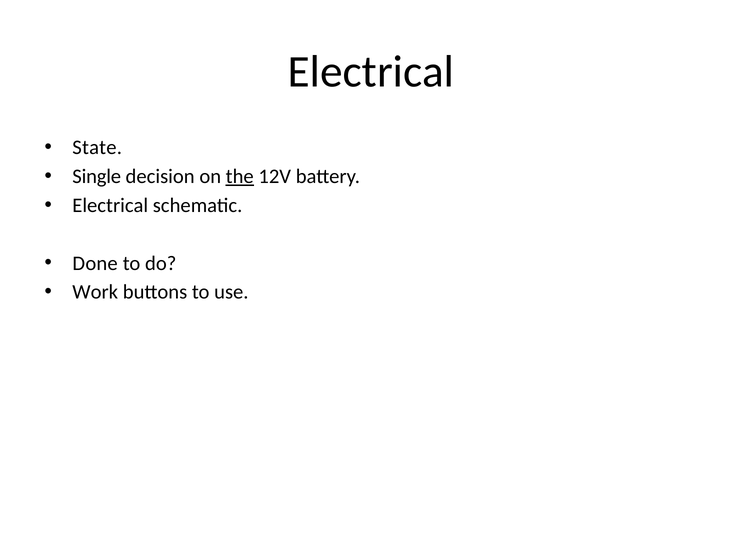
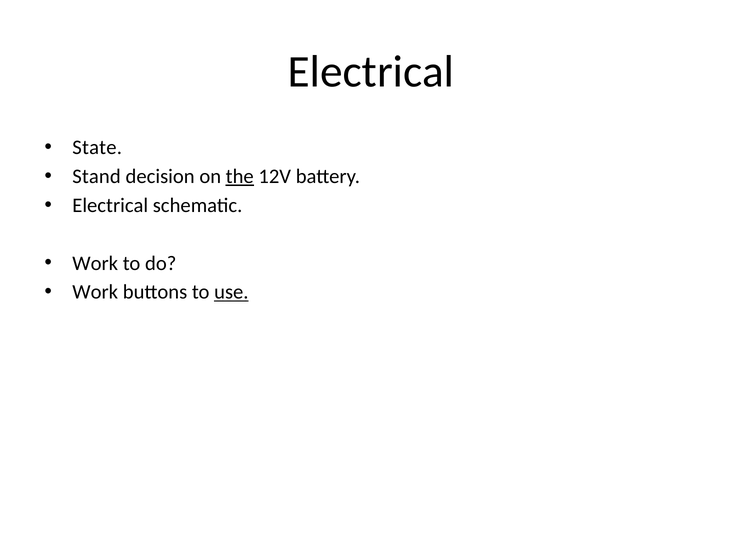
Single: Single -> Stand (97, 176)
Done: Done -> Work (95, 263)
use underline: none -> present (231, 292)
